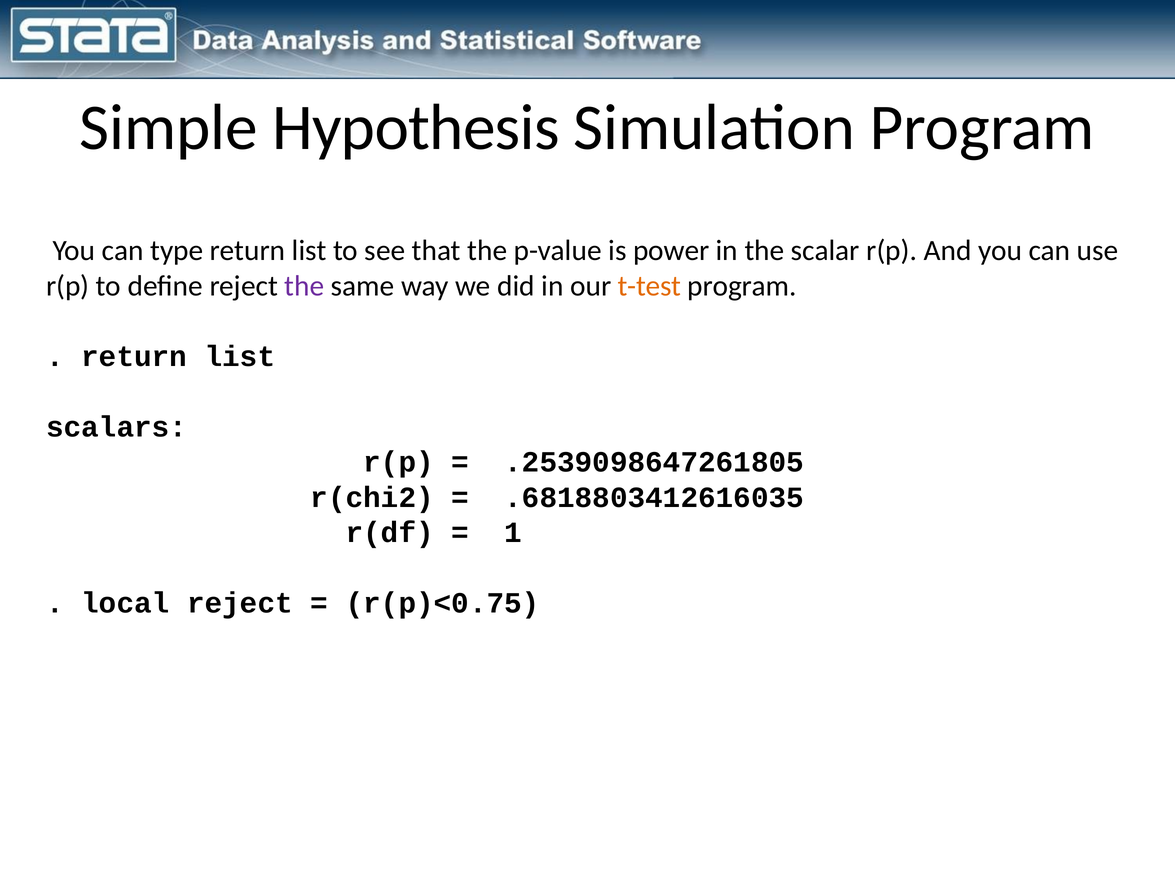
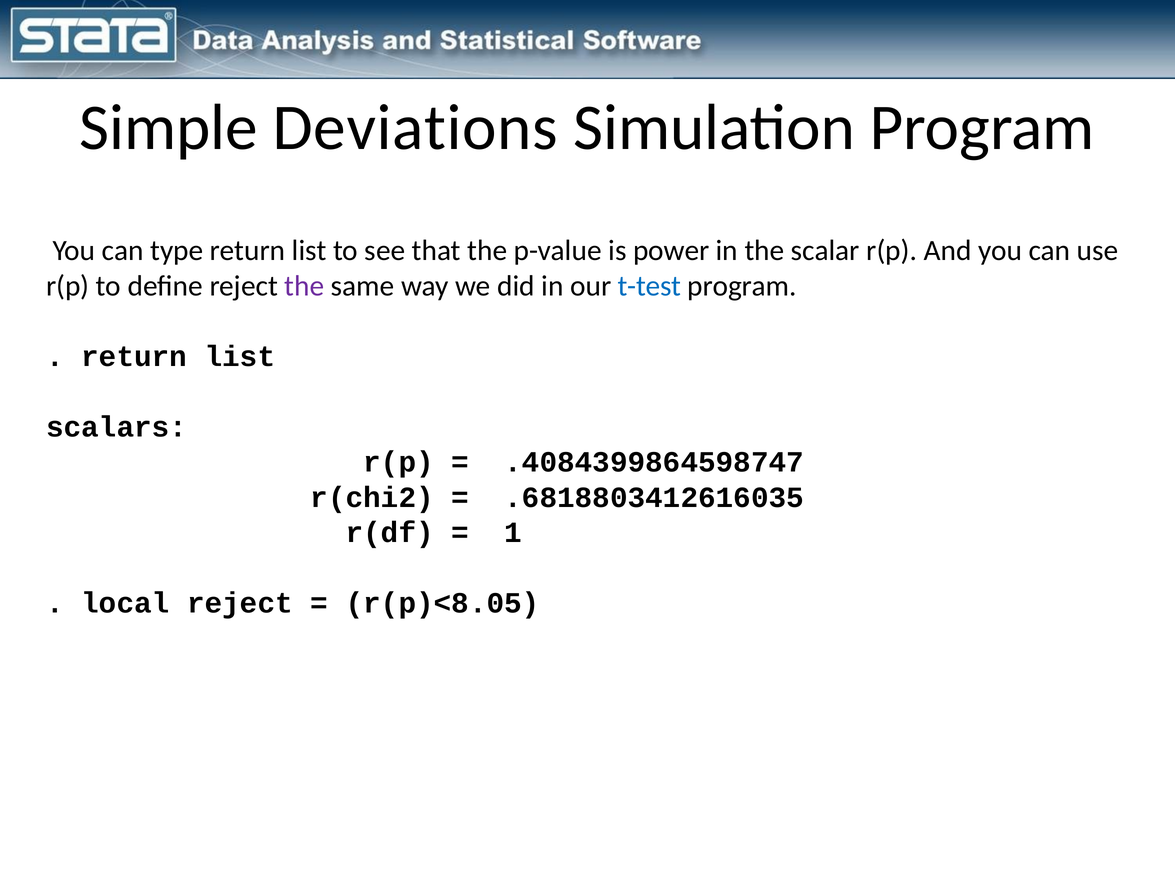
Hypothesis: Hypothesis -> Deviations (415, 128)
t-test colour: orange -> blue (650, 286)
.2539098647261805: .2539098647261805 -> .4084399864598747 (654, 462)
r(p)<0.75: r(p)<0.75 -> r(p)<8.05 (443, 603)
